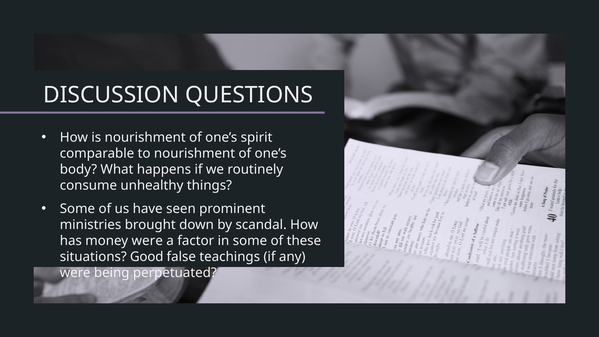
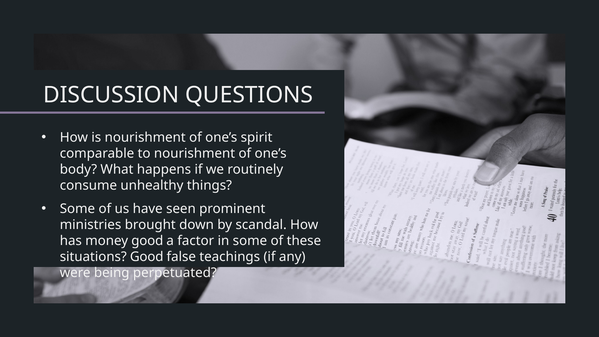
money were: were -> good (147, 241)
